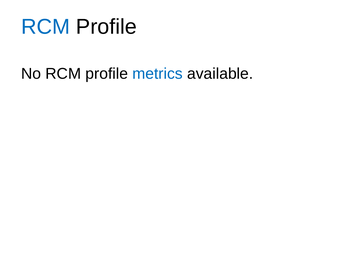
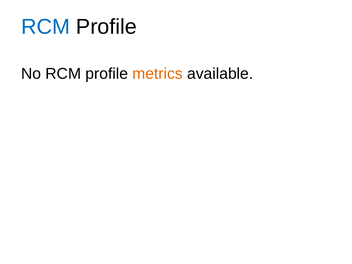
metrics colour: blue -> orange (158, 74)
